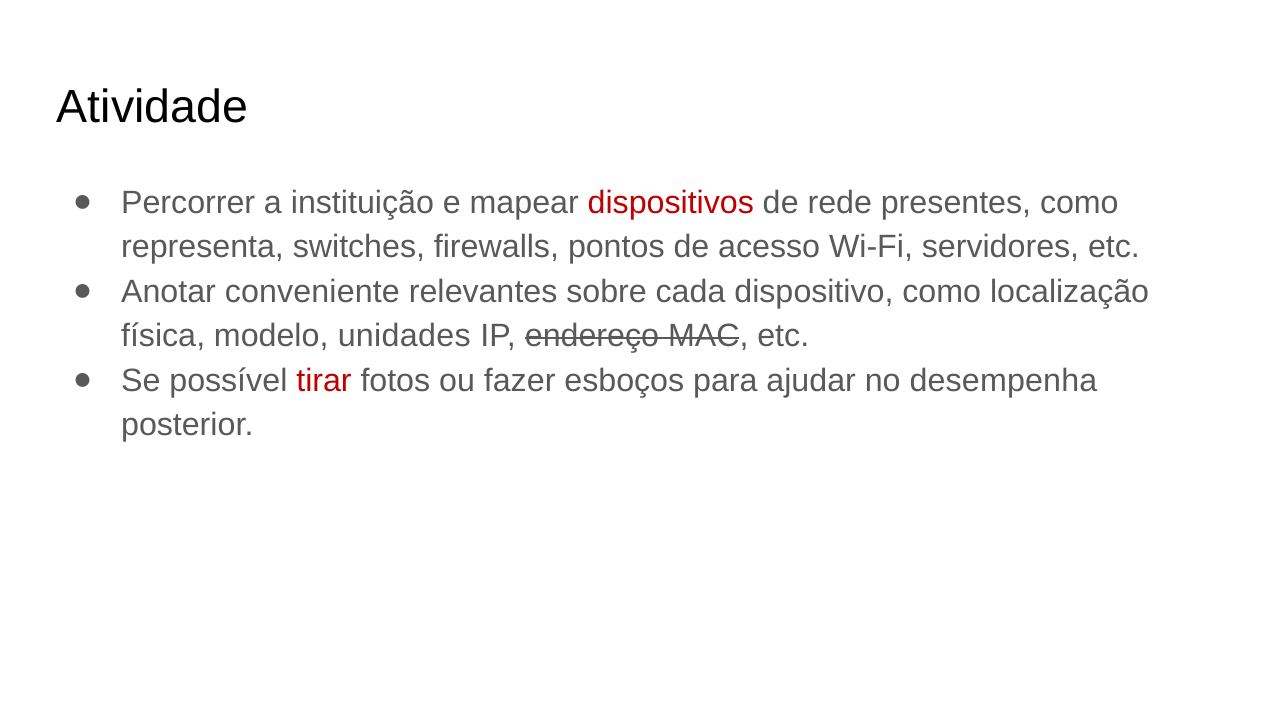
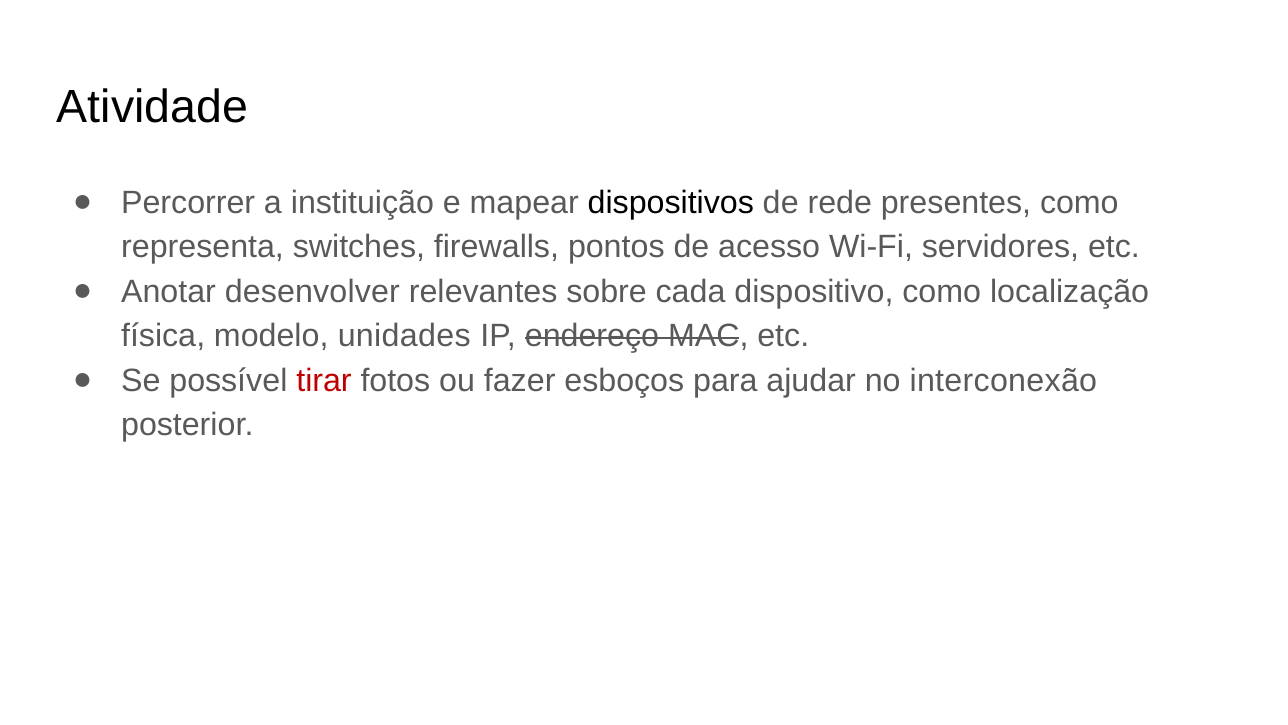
dispositivos colour: red -> black (671, 203)
conveniente: conveniente -> desenvolver (312, 291)
desempenha: desempenha -> interconexão (1003, 380)
